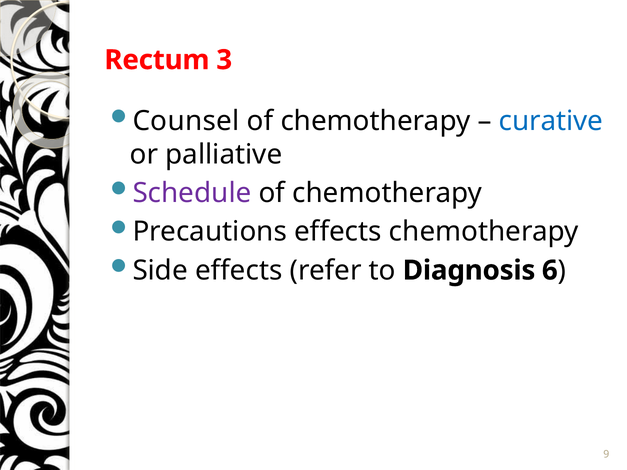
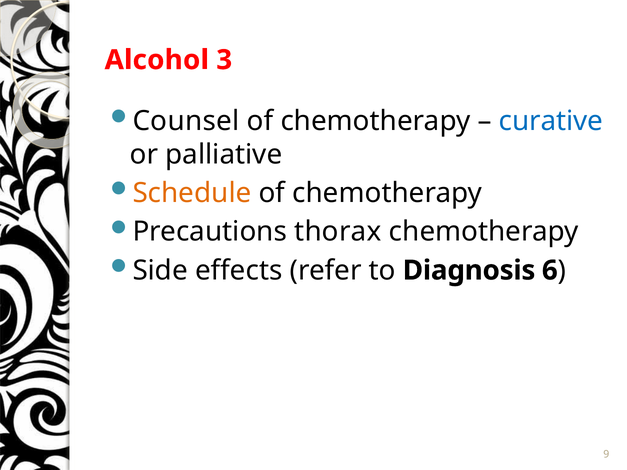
Rectum: Rectum -> Alcohol (157, 60)
Schedule colour: purple -> orange (192, 193)
Precautions effects: effects -> thorax (338, 232)
